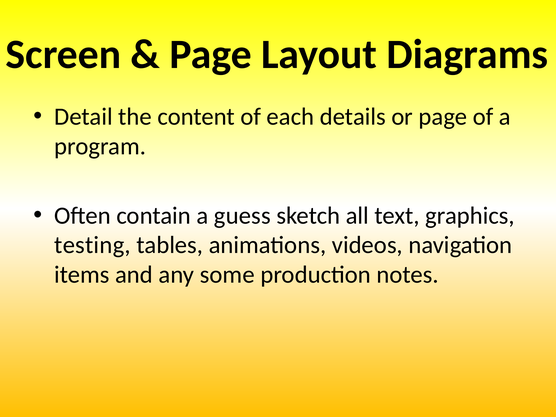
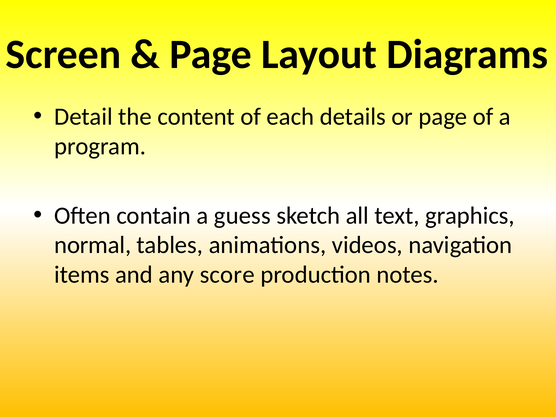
testing: testing -> normal (93, 245)
some: some -> score (227, 275)
